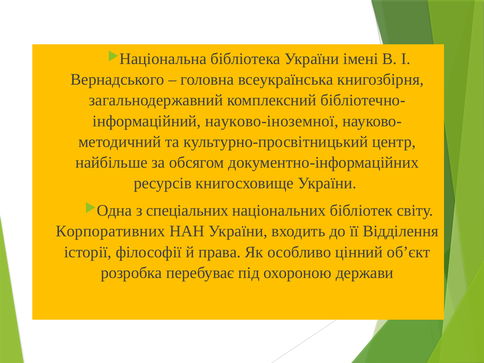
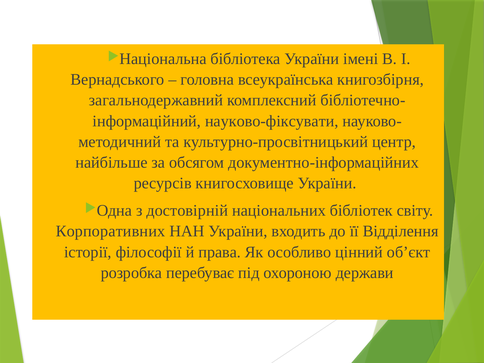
науково-іноземної: науково-іноземної -> науково-фіксувати (272, 121)
спеціальних: спеціальних -> достовірній (187, 211)
